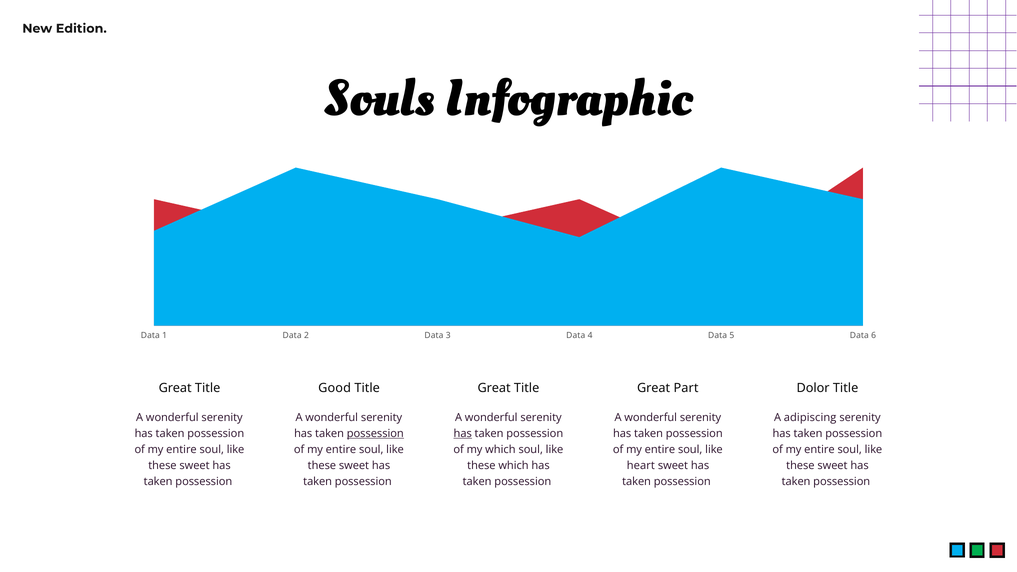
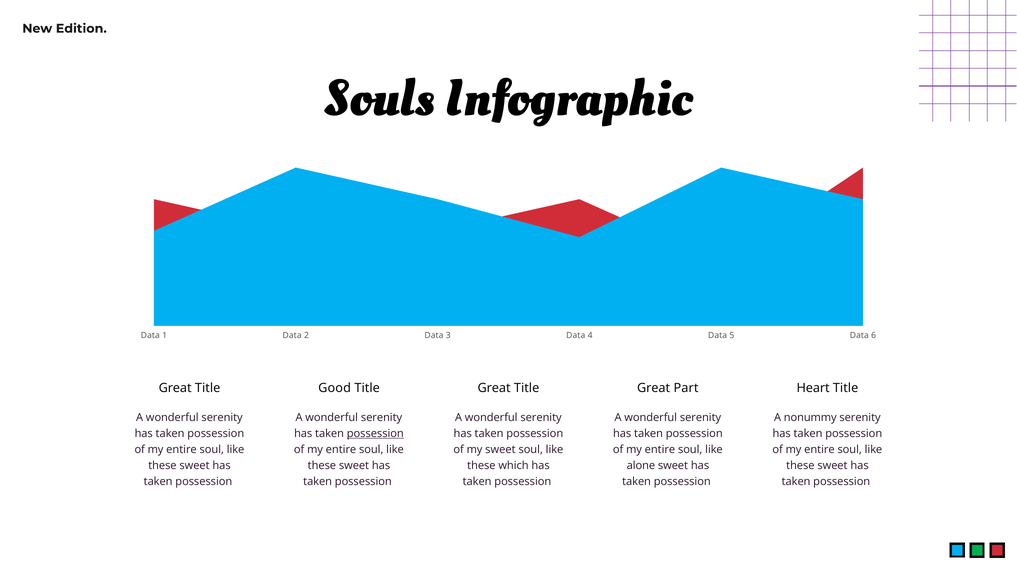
Dolor: Dolor -> Heart (813, 388)
adipiscing: adipiscing -> nonummy (810, 417)
has underline: present -> none (463, 433)
my which: which -> sweet (500, 449)
heart: heart -> alone (641, 465)
